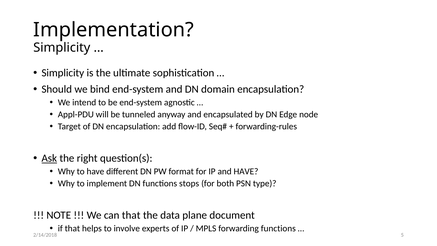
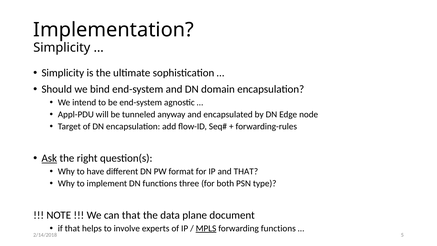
and HAVE: HAVE -> THAT (246, 171)
stops: stops -> three (189, 183)
MPLS underline: none -> present (206, 228)
